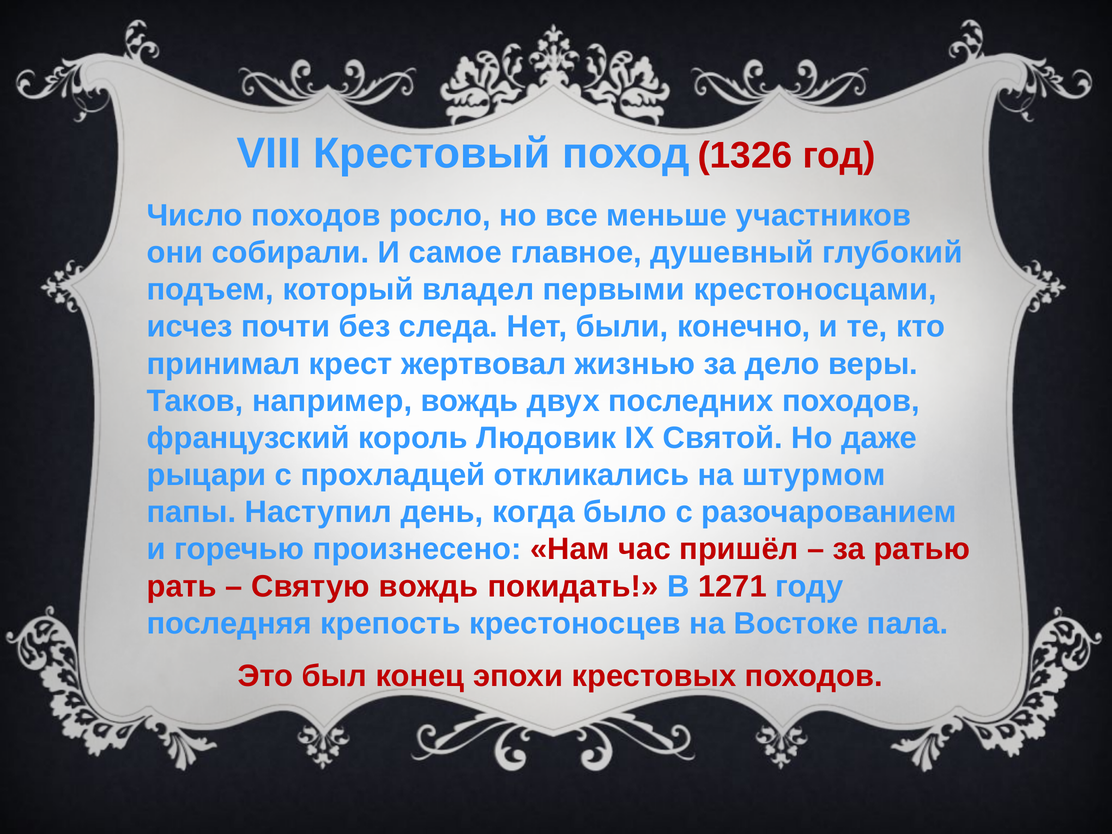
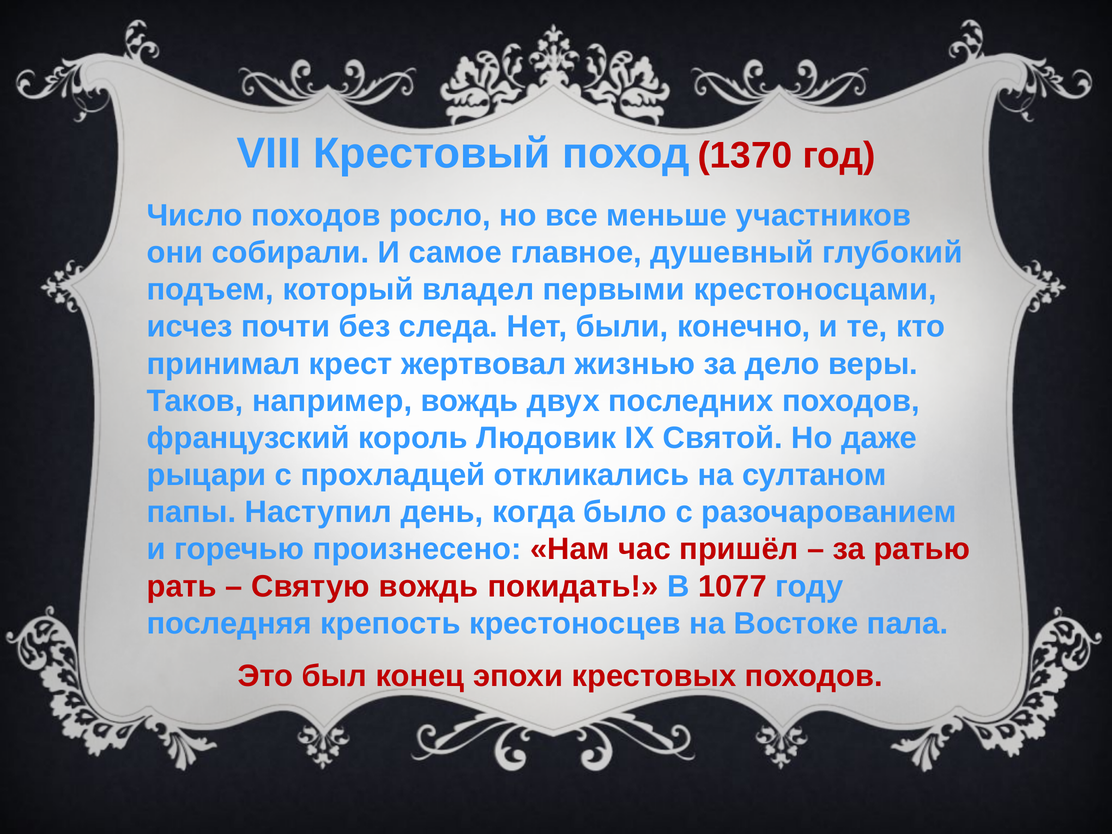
1326: 1326 -> 1370 (745, 156)
штурмом: штурмом -> султаном (814, 475)
1271: 1271 -> 1077 (732, 586)
